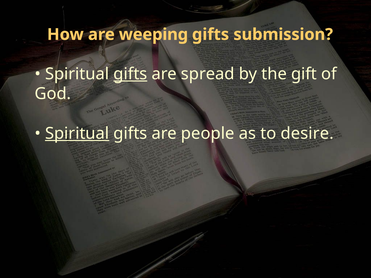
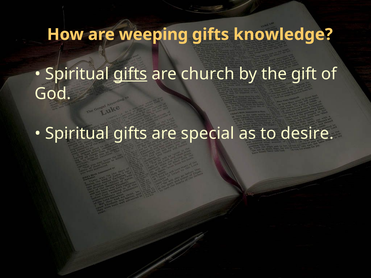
submission: submission -> knowledge (283, 35)
spread: spread -> church (208, 74)
Spiritual underline: present -> none (77, 133)
people: people -> special (208, 133)
